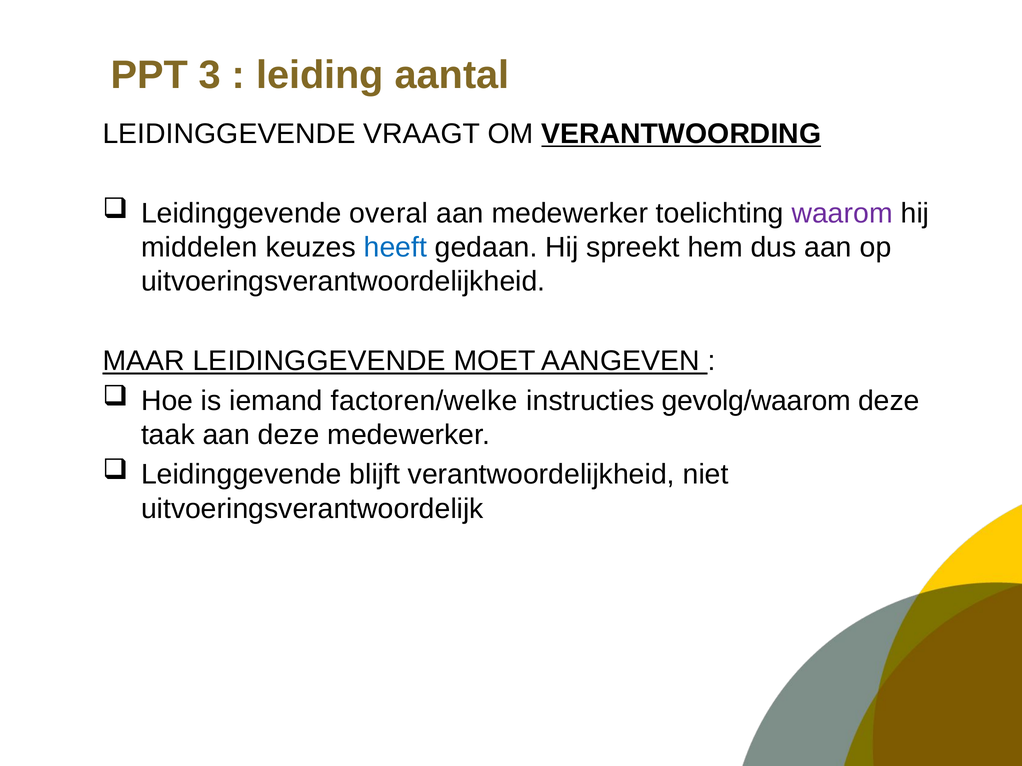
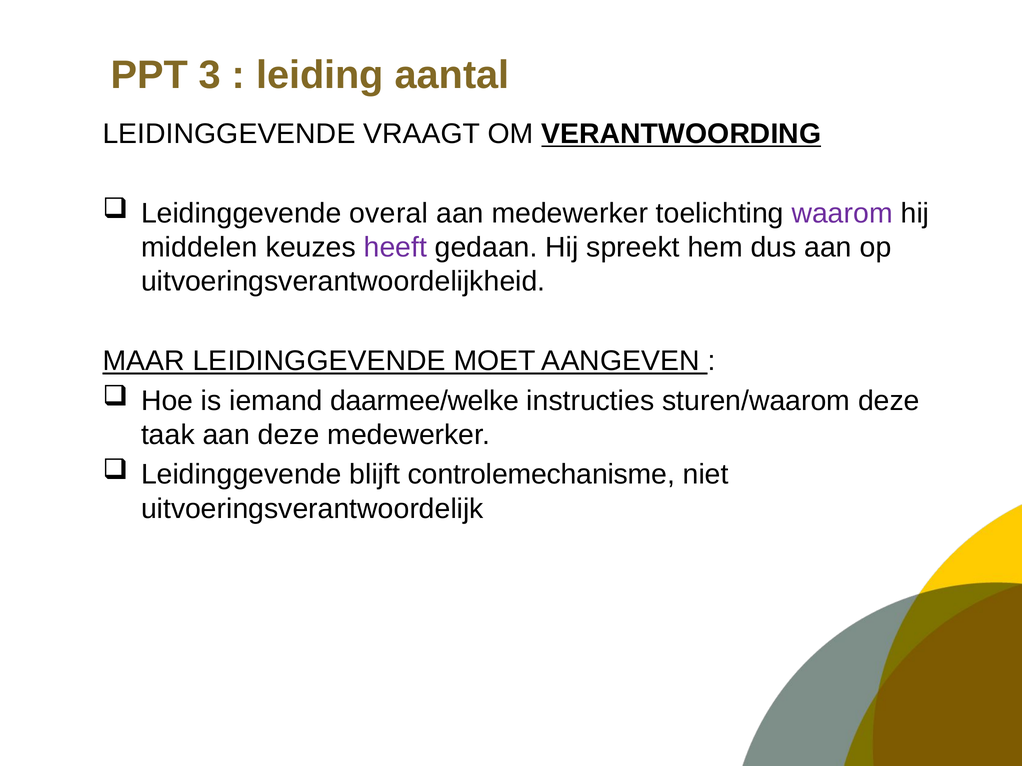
heeft colour: blue -> purple (395, 247)
factoren/welke: factoren/welke -> daarmee/welke (425, 401)
gevolg/waarom: gevolg/waarom -> sturen/waarom (756, 401)
verantwoordelijkheid: verantwoordelijkheid -> controlemechanisme (541, 475)
